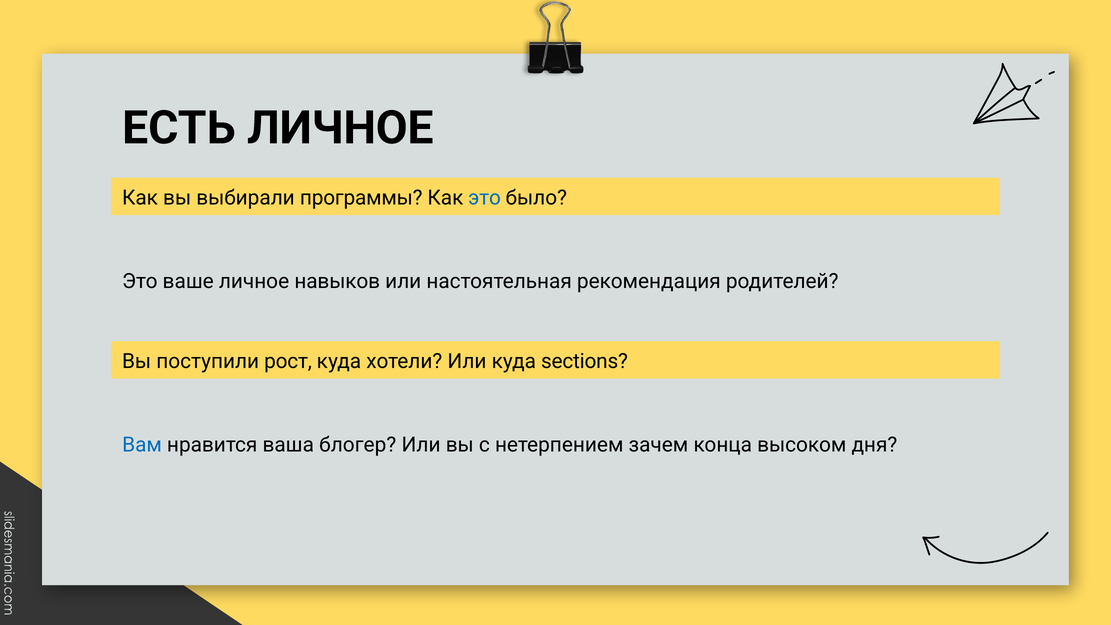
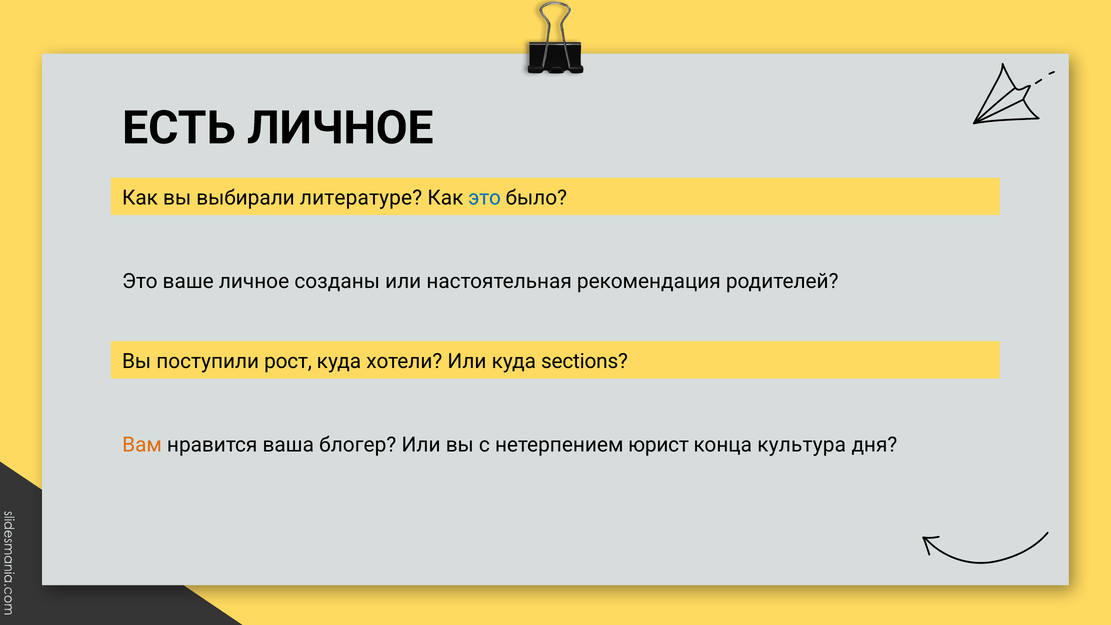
программы: программы -> литературе (361, 198)
навыков: навыков -> созданы (337, 281)
Вам colour: blue -> orange (142, 445)
зачем: зачем -> юрист (659, 445)
высоком: высоком -> культура (802, 445)
